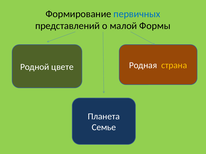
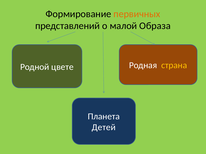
первичных colour: blue -> orange (137, 14)
Формы: Формы -> Образа (155, 26)
Семье: Семье -> Детей (104, 128)
